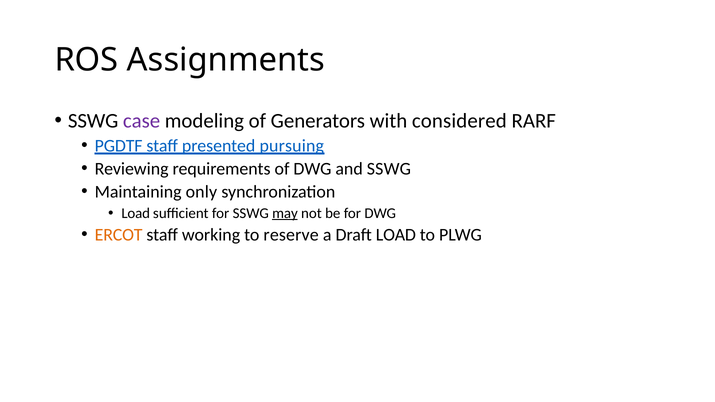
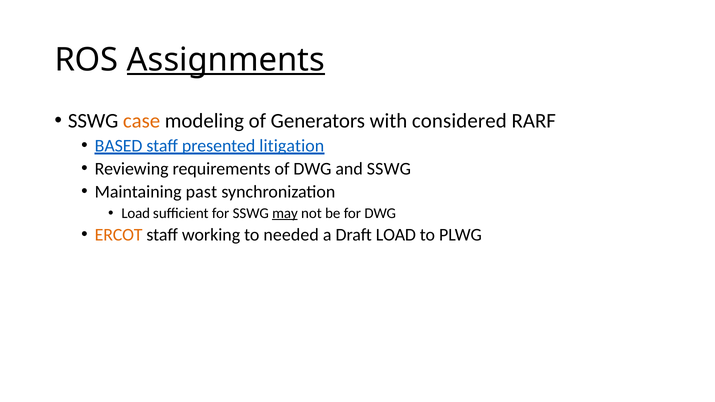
Assignments underline: none -> present (226, 60)
case colour: purple -> orange (142, 121)
PGDTF: PGDTF -> BASED (119, 146)
pursuing: pursuing -> litigation (292, 146)
only: only -> past (201, 192)
reserve: reserve -> needed (291, 235)
